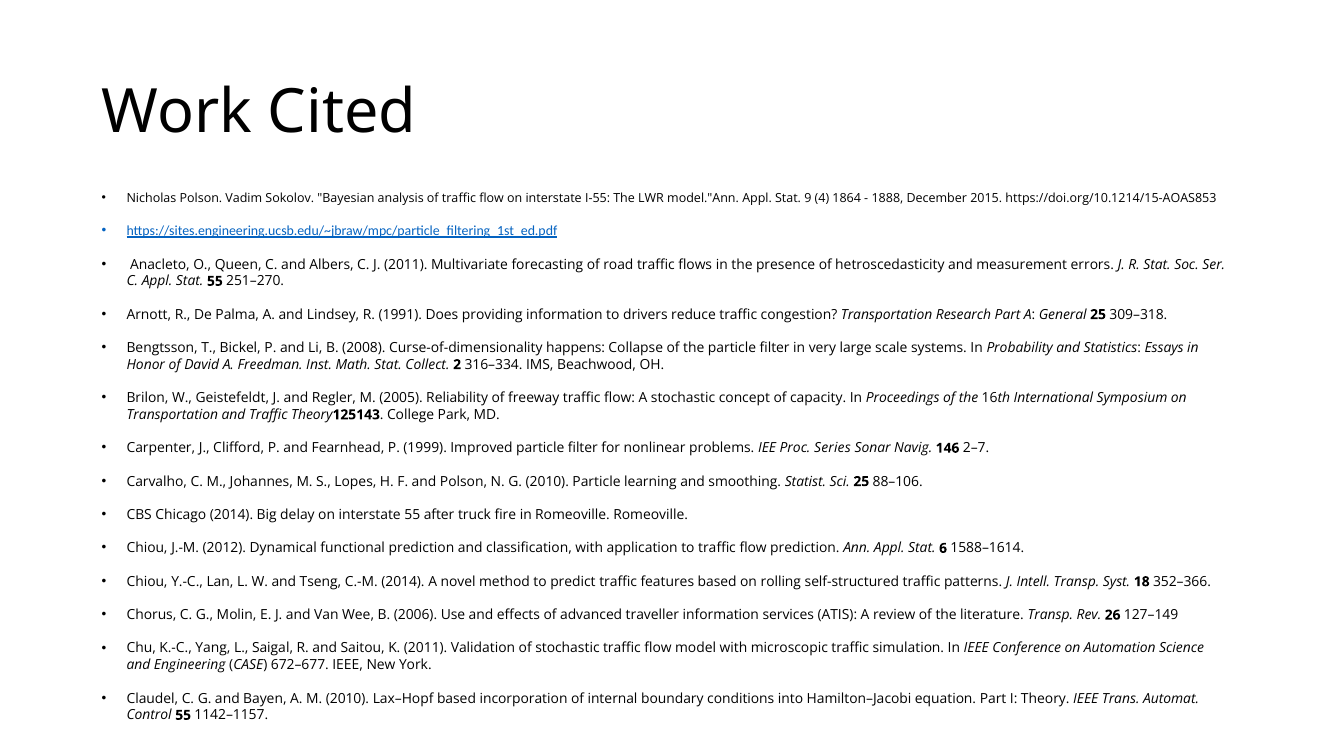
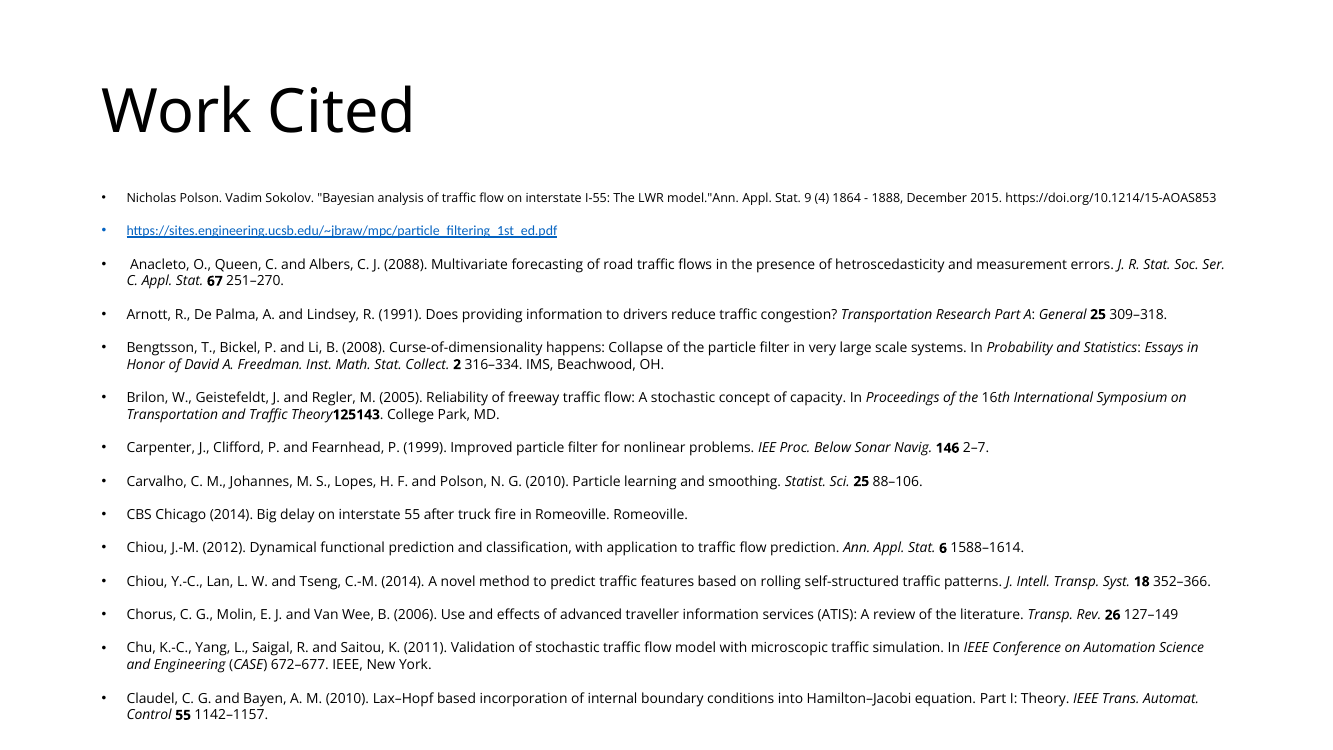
J 2011: 2011 -> 2088 (406, 264)
Stat 55: 55 -> 67 (215, 281)
Series: Series -> Below (833, 448)
